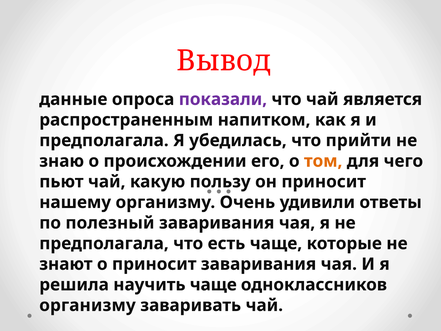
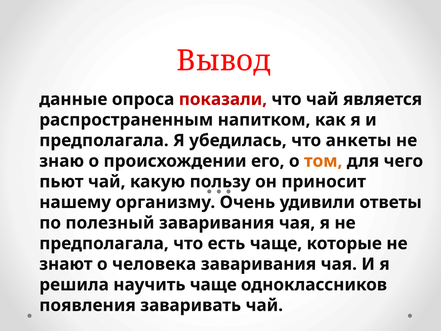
показали colour: purple -> red (223, 99)
прийти: прийти -> анкеты (359, 140)
о приносит: приносит -> человека (154, 264)
организму: организму -> появления (88, 305)
